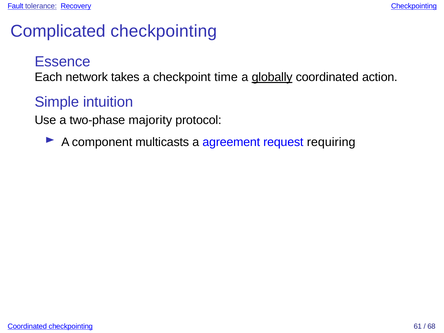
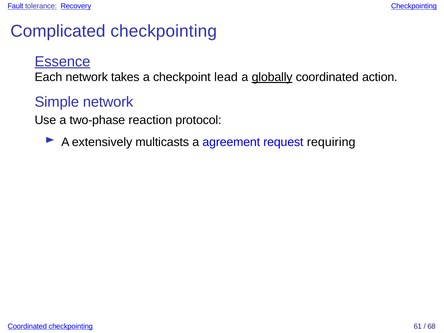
Essence underline: none -> present (63, 62)
time: time -> lead (226, 77)
Simple intuition: intuition -> network (108, 102)
majority: majority -> reaction (150, 120)
component: component -> extensively (102, 142)
